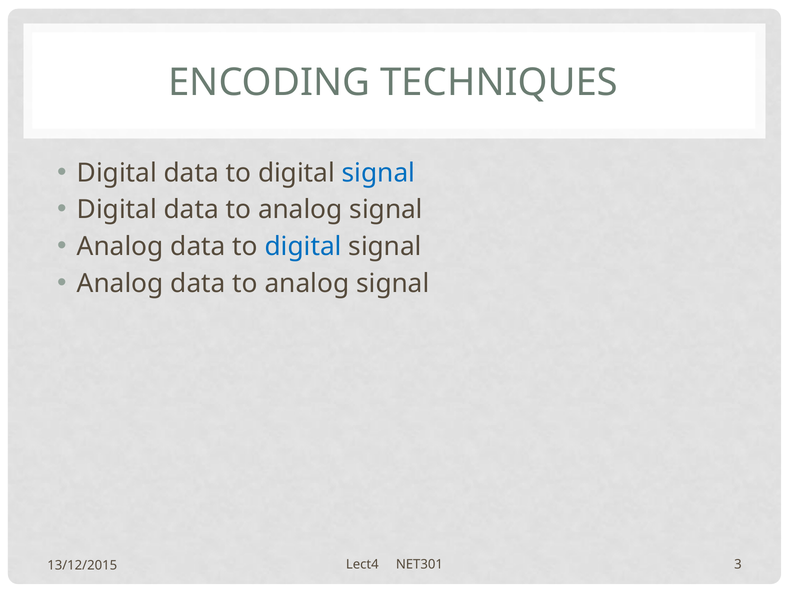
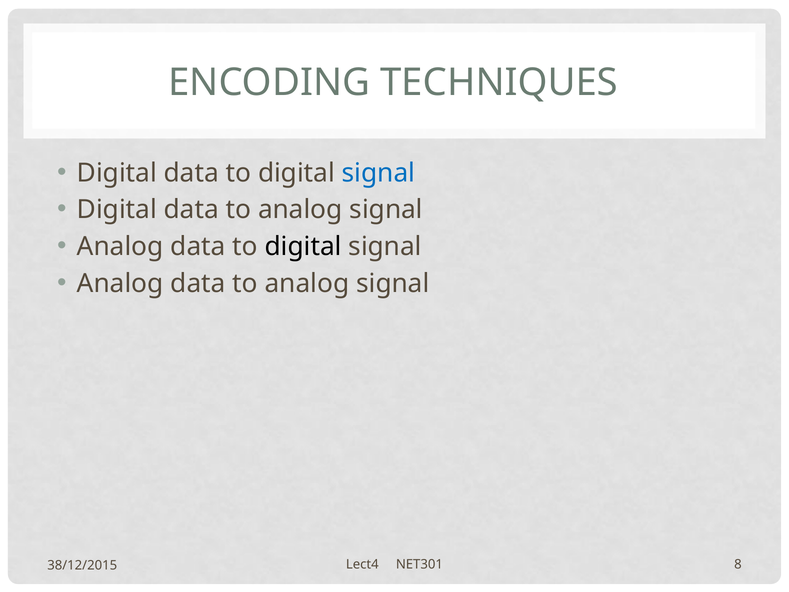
digital colour: blue -> black (303, 246)
3: 3 -> 8 (738, 564)
13/12/2015: 13/12/2015 -> 38/12/2015 (82, 565)
